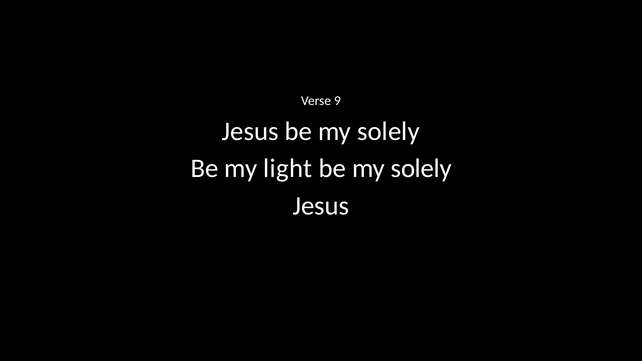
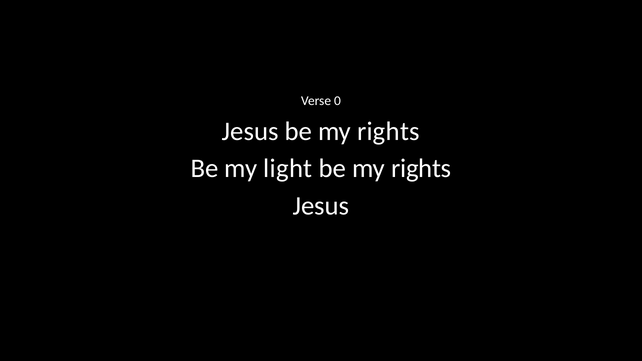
9: 9 -> 0 (337, 101)
Jesus be my solely: solely -> rights (388, 131)
solely: solely -> rights (421, 169)
